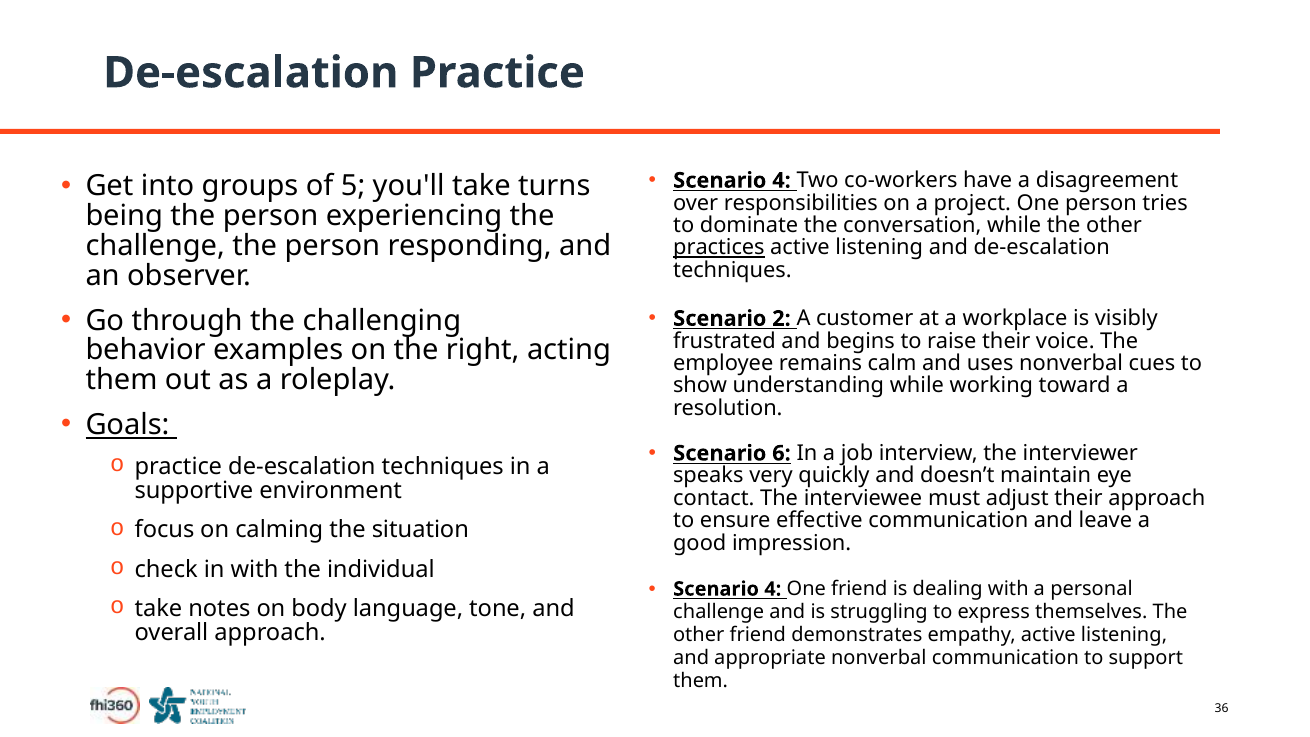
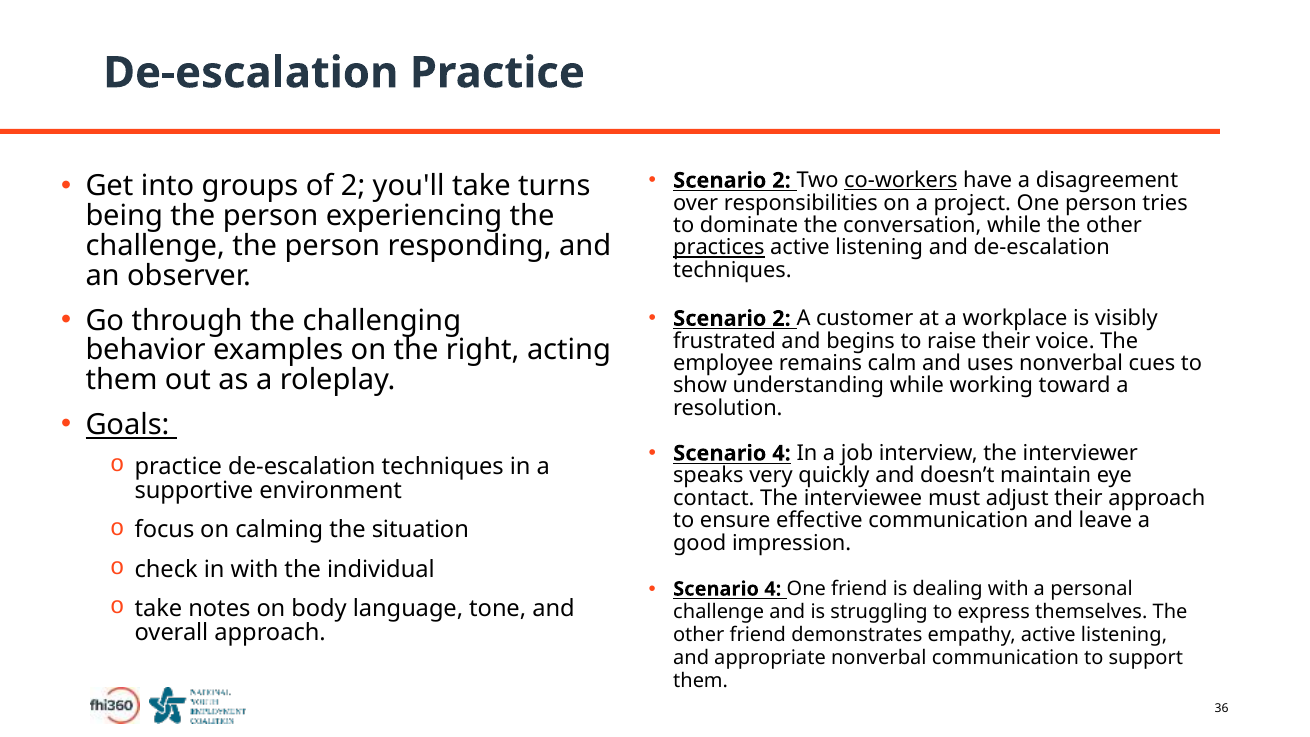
4: 4 -> 2 (781, 180)
co-workers underline: none -> present (901, 180)
of 5: 5 -> 2 (353, 186)
6: 6 -> 4 (781, 453)
